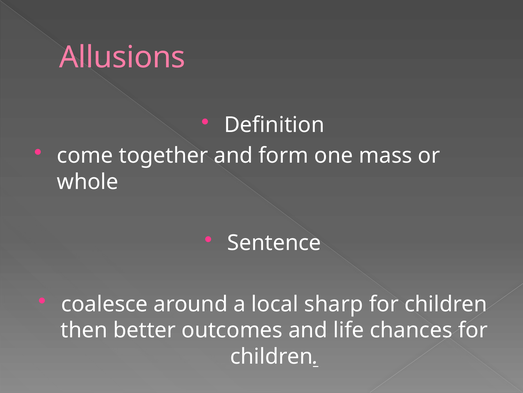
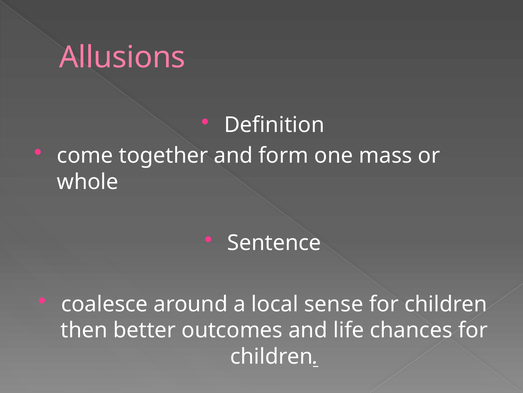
sharp: sharp -> sense (334, 304)
